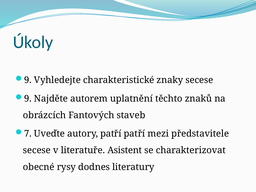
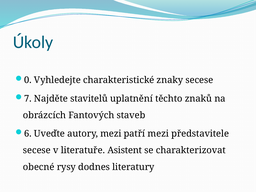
9: 9 -> 0 (28, 80)
9: 9 -> 7 (28, 99)
autorem: autorem -> stavitelů (89, 99)
7: 7 -> 6 (28, 134)
autory patří: patří -> mezi (111, 134)
